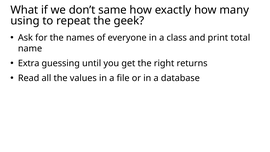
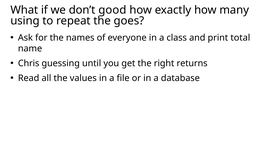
same: same -> good (112, 10)
geek: geek -> goes (129, 21)
Extra: Extra -> Chris (29, 63)
